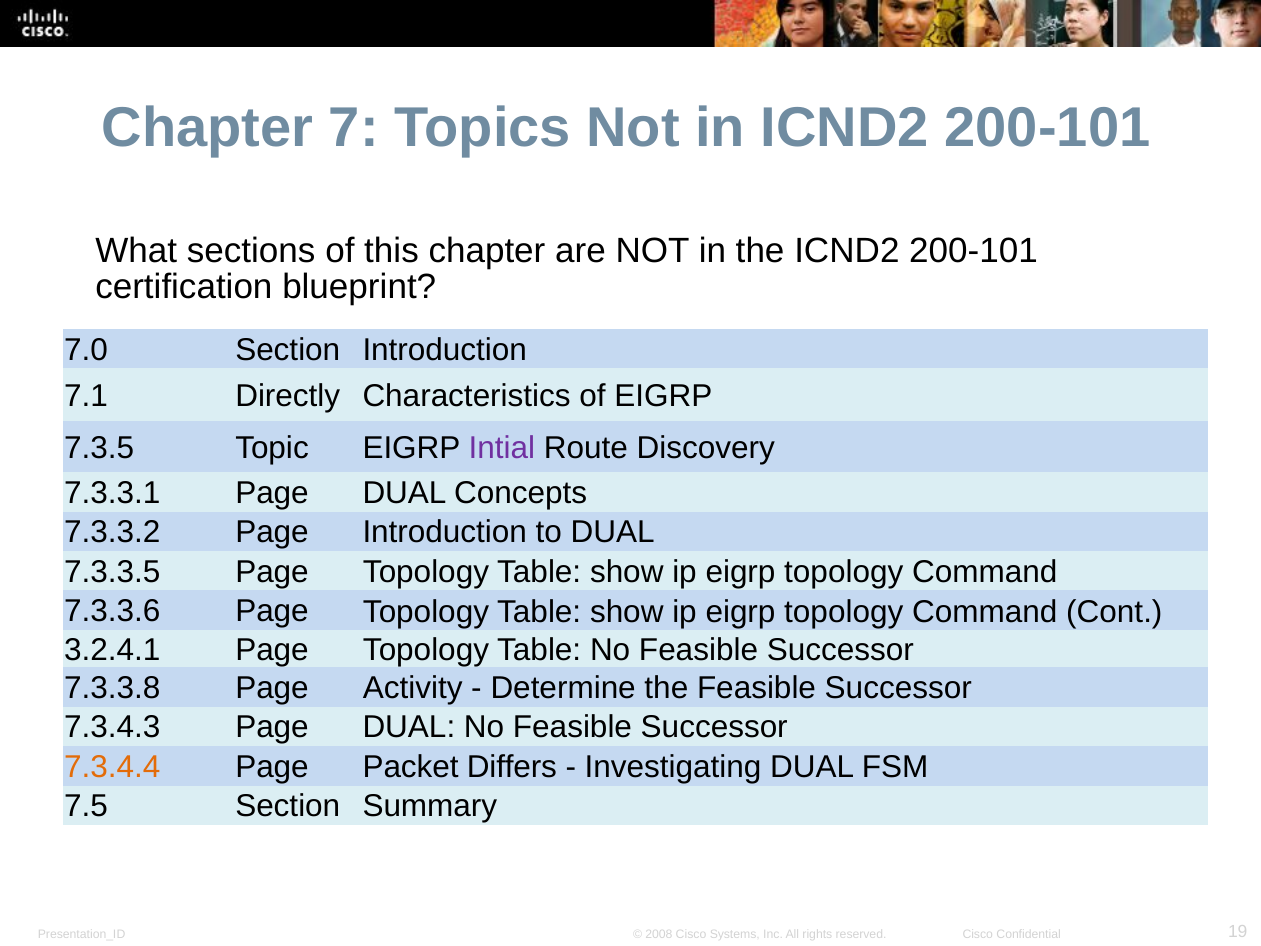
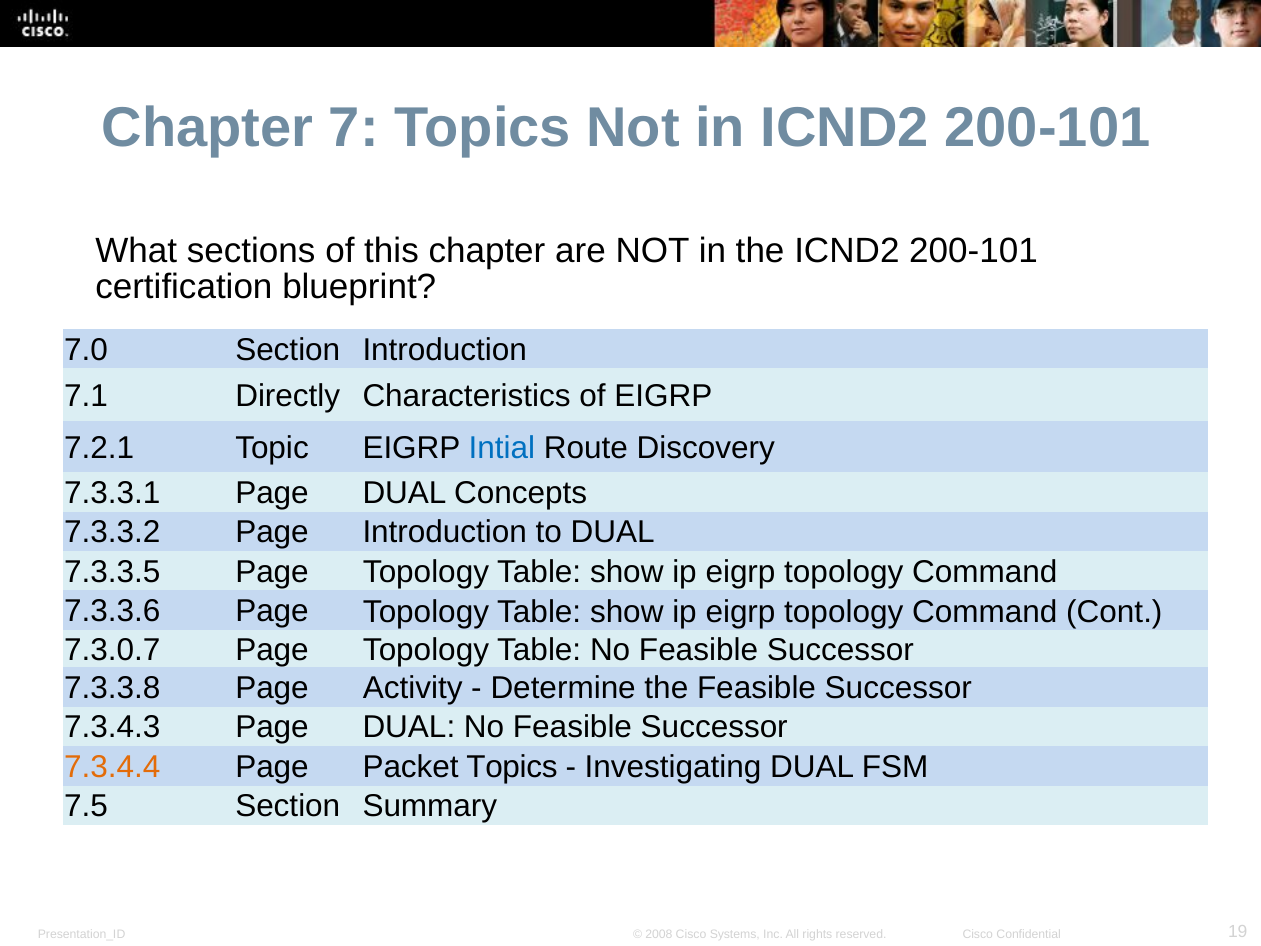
7.3.5: 7.3.5 -> 7.2.1 (99, 448)
Intial colour: purple -> blue (502, 448)
3.2.4.1: 3.2.4.1 -> 7.3.0.7 (112, 650)
Packet Differs: Differs -> Topics (512, 767)
